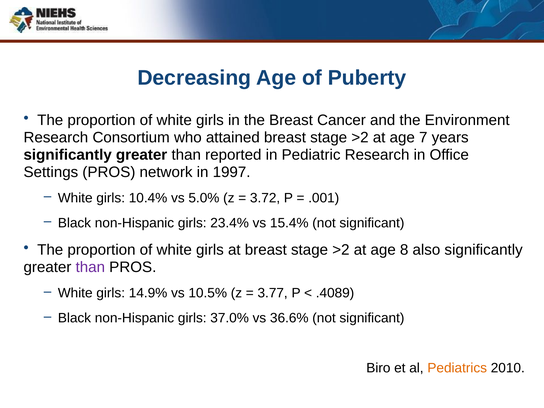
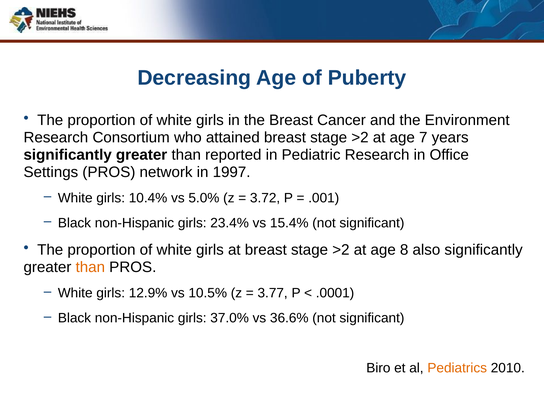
than colour: purple -> orange (90, 267)
14.9%: 14.9% -> 12.9% (148, 293)
.4089: .4089 -> .0001 (335, 293)
